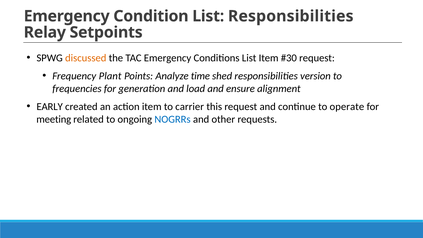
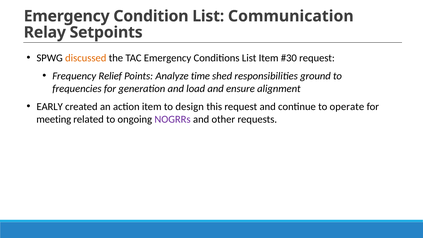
List Responsibilities: Responsibilities -> Communication (291, 16)
Plant: Plant -> Relief (110, 76)
version: version -> ground (315, 76)
carrier: carrier -> design (190, 107)
NOGRRs colour: blue -> purple (173, 119)
